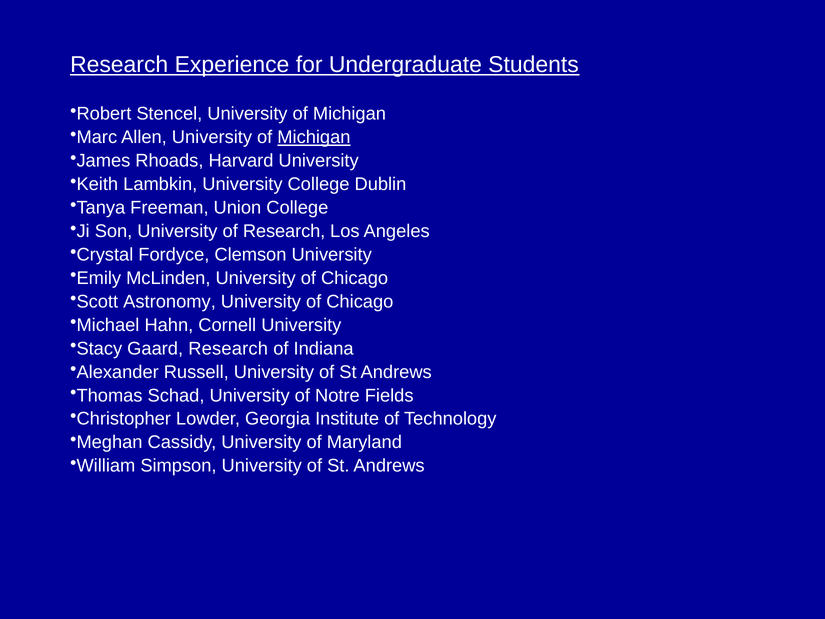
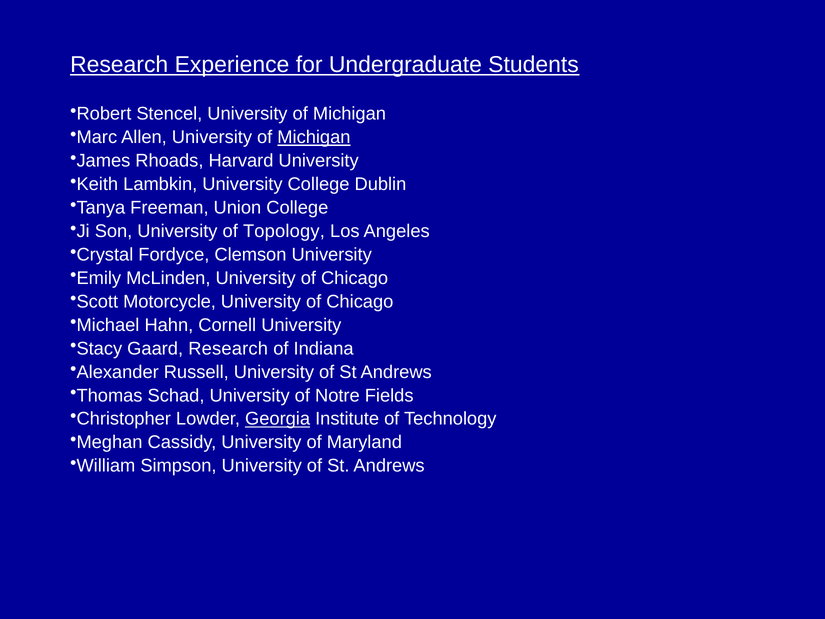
of Research: Research -> Topology (284, 231)
Astronomy: Astronomy -> Motorcycle (170, 302)
Georgia underline: none -> present (278, 419)
